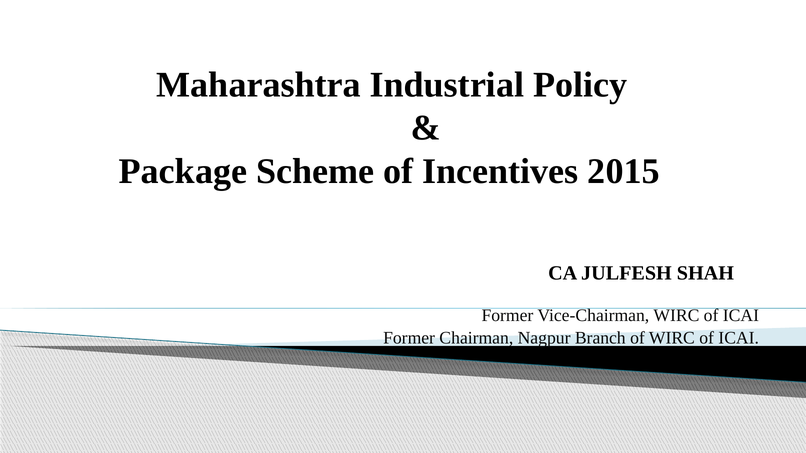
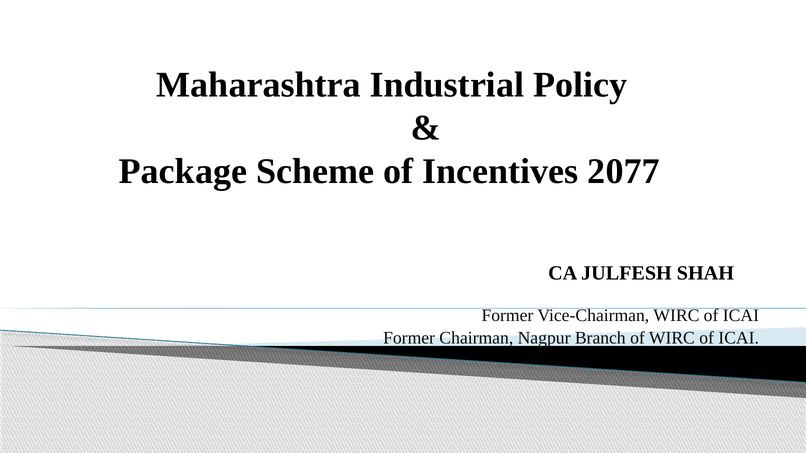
2015: 2015 -> 2077 (624, 172)
